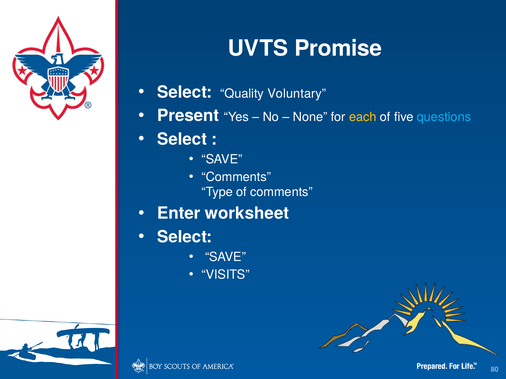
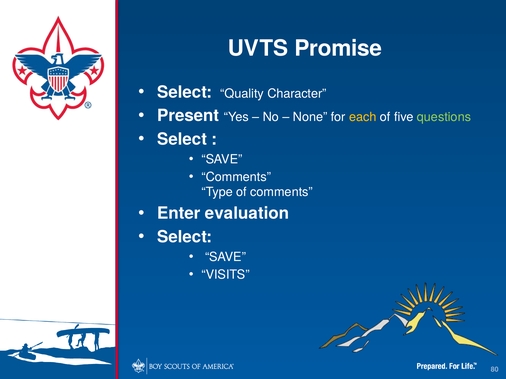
Voluntary: Voluntary -> Character (297, 94)
questions colour: light blue -> light green (444, 117)
worksheet: worksheet -> evaluation (247, 214)
